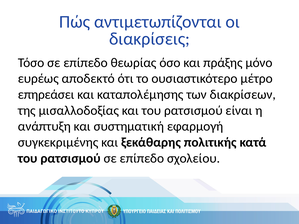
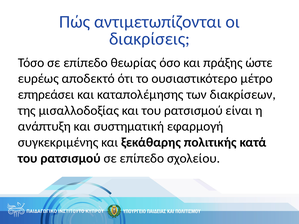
μόνο: μόνο -> ώστε (259, 63)
